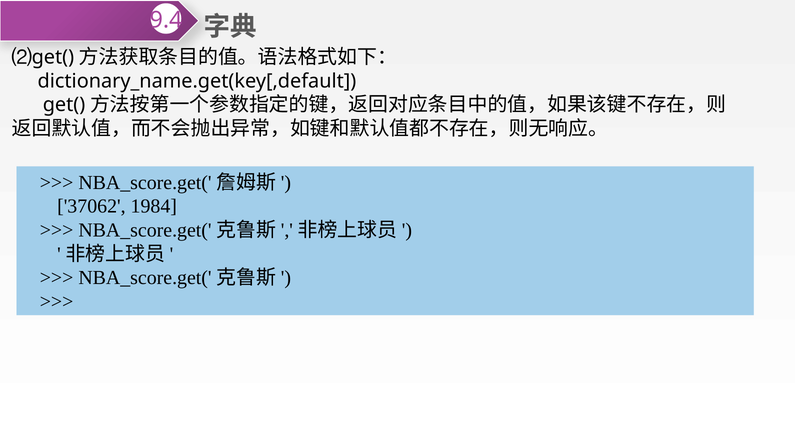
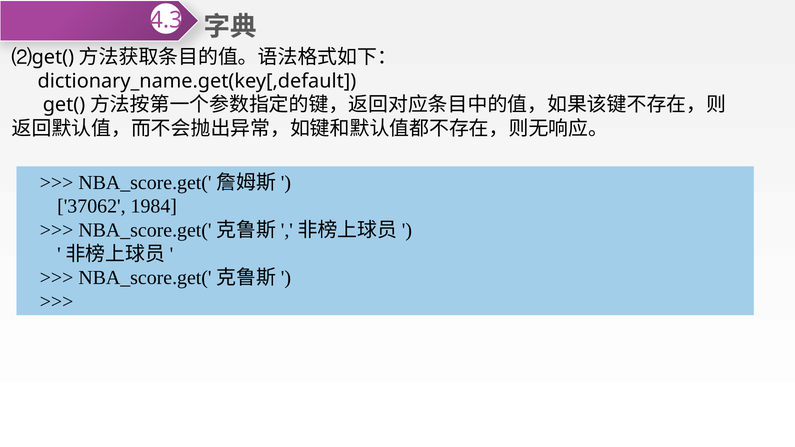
9.4: 9.4 -> 4.3 (166, 20)
